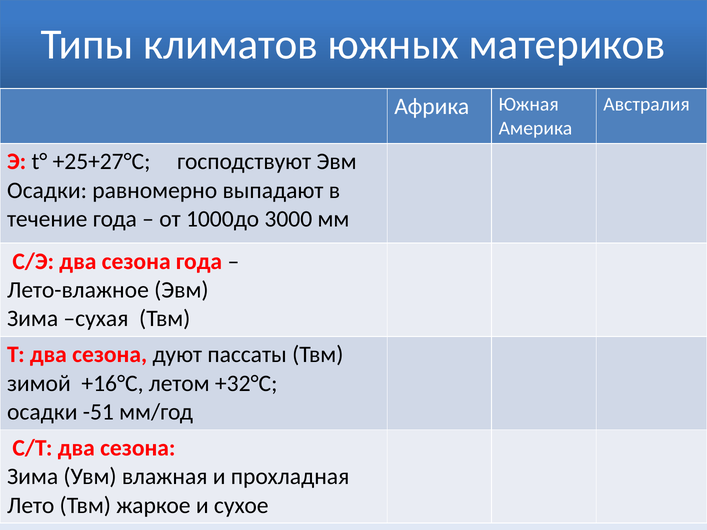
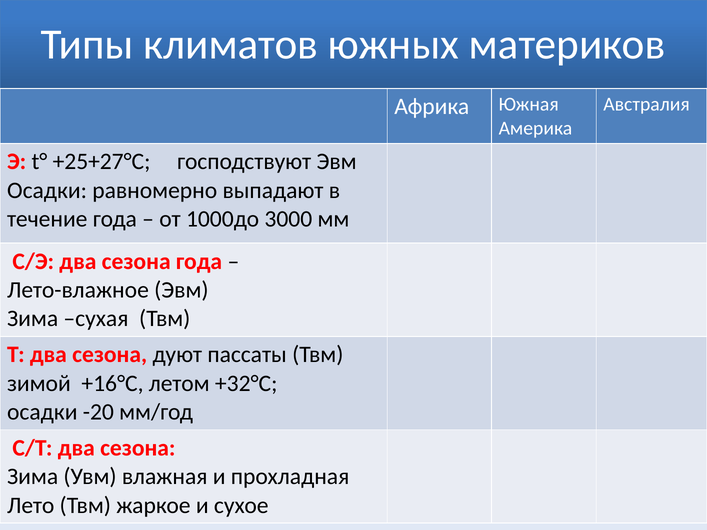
-51: -51 -> -20 (98, 412)
